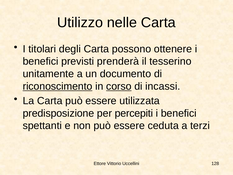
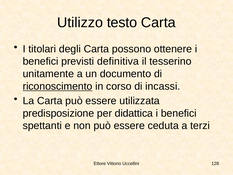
nelle: nelle -> testo (122, 23)
prenderà: prenderà -> definitiva (118, 61)
corso underline: present -> none (119, 86)
percepiti: percepiti -> didattica (134, 113)
